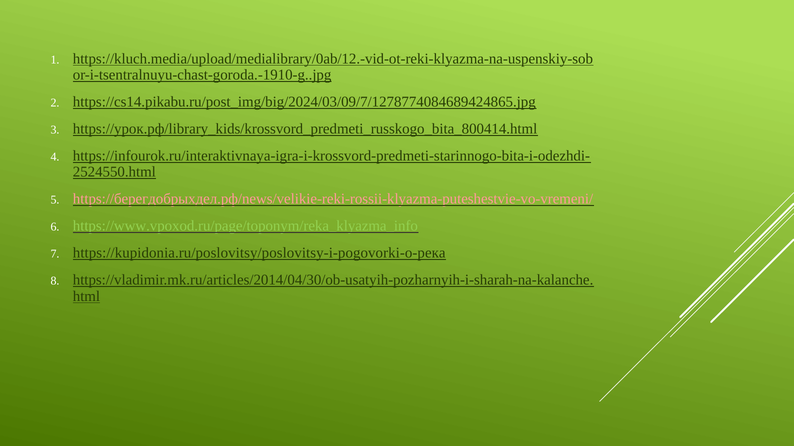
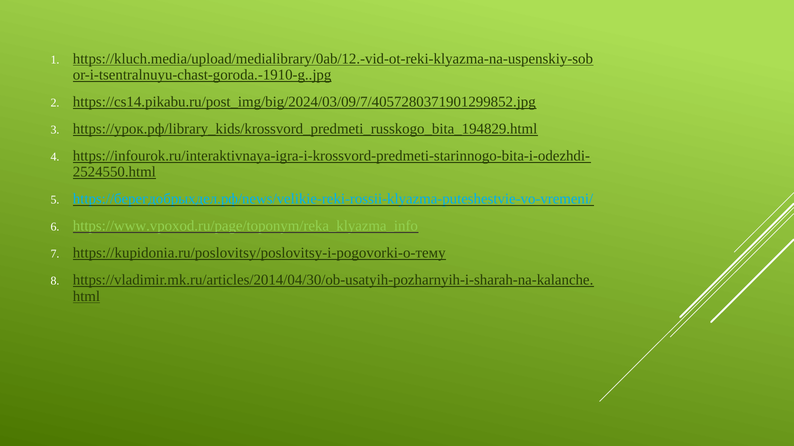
https://cs14.pikabu.ru/post_img/big/2024/03/09/7/1278774084689424865.jpg: https://cs14.pikabu.ru/post_img/big/2024/03/09/7/1278774084689424865.jpg -> https://cs14.pikabu.ru/post_img/big/2024/03/09/7/4057280371901299852.jpg (304, 102)
https://урок.рф/library_kids/krossvord_predmeti_russkogo_bita_800414.html: https://урок.рф/library_kids/krossvord_predmeti_russkogo_bita_800414.html -> https://урок.рф/library_kids/krossvord_predmeti_russkogo_bita_194829.html (305, 129)
https://берегдобрыхдел.рф/news/velikie-reki-rossii-klyazma-puteshestvie-vo-vremeni/ colour: pink -> light blue (333, 199)
https://kupidonia.ru/poslovitsy/poslovitsy-i-pogovorki-o-река: https://kupidonia.ru/poslovitsy/poslovitsy-i-pogovorki-o-река -> https://kupidonia.ru/poslovitsy/poslovitsy-i-pogovorki-o-тему (259, 253)
